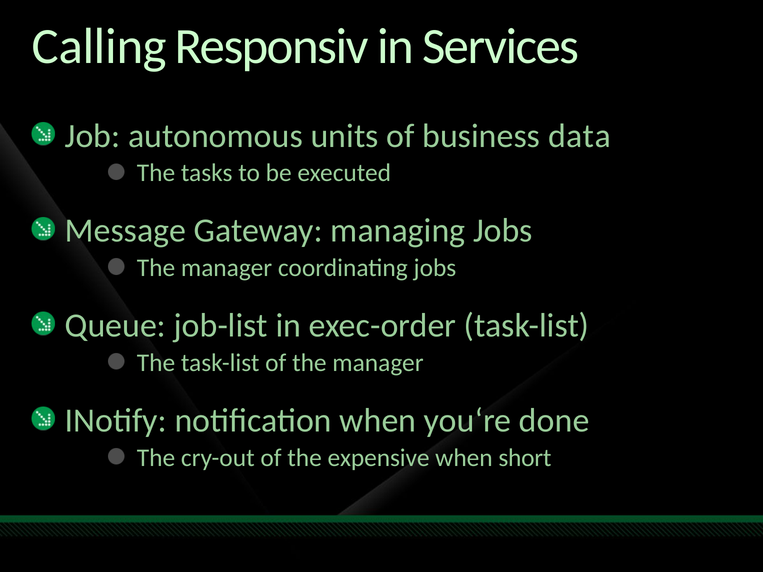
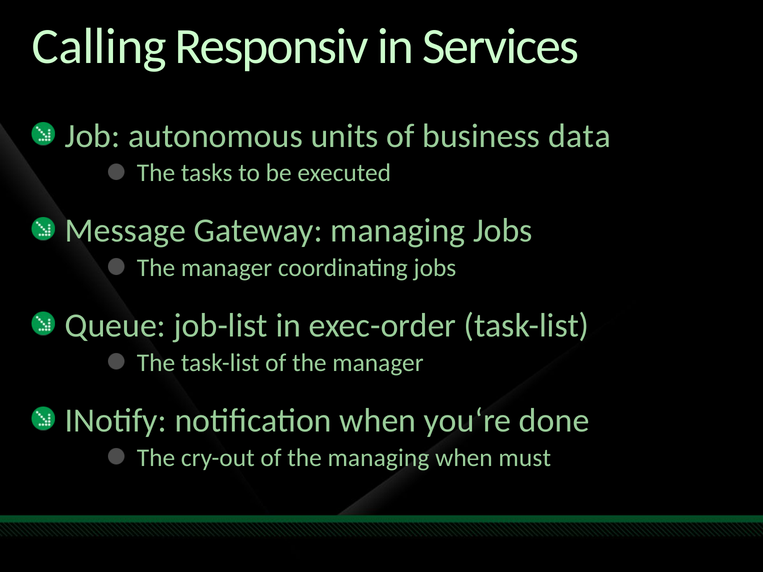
the expensive: expensive -> managing (378, 458)
short: short -> must (525, 458)
